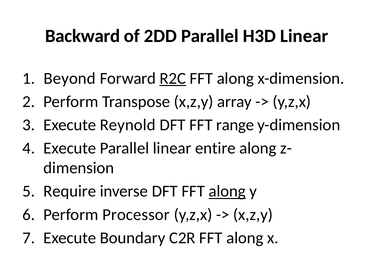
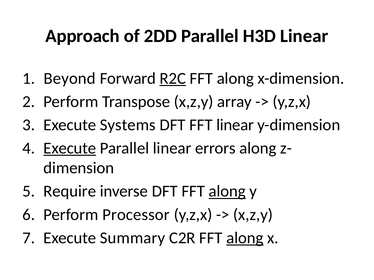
Backward: Backward -> Approach (83, 36)
Reynold: Reynold -> Systems (128, 125)
FFT range: range -> linear (235, 125)
Execute underline: none -> present (70, 148)
entire: entire -> errors (215, 148)
Boundary: Boundary -> Summary (132, 238)
along underline: none -> present (245, 238)
